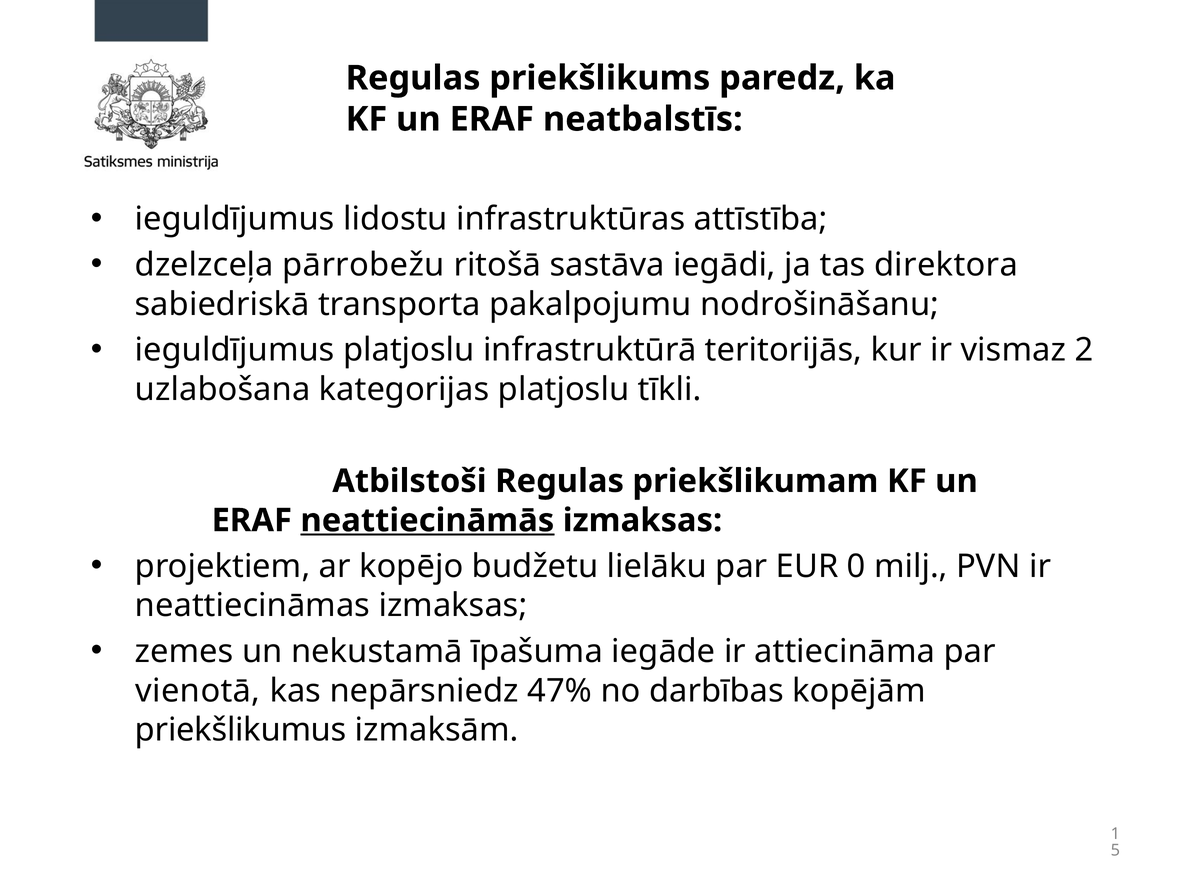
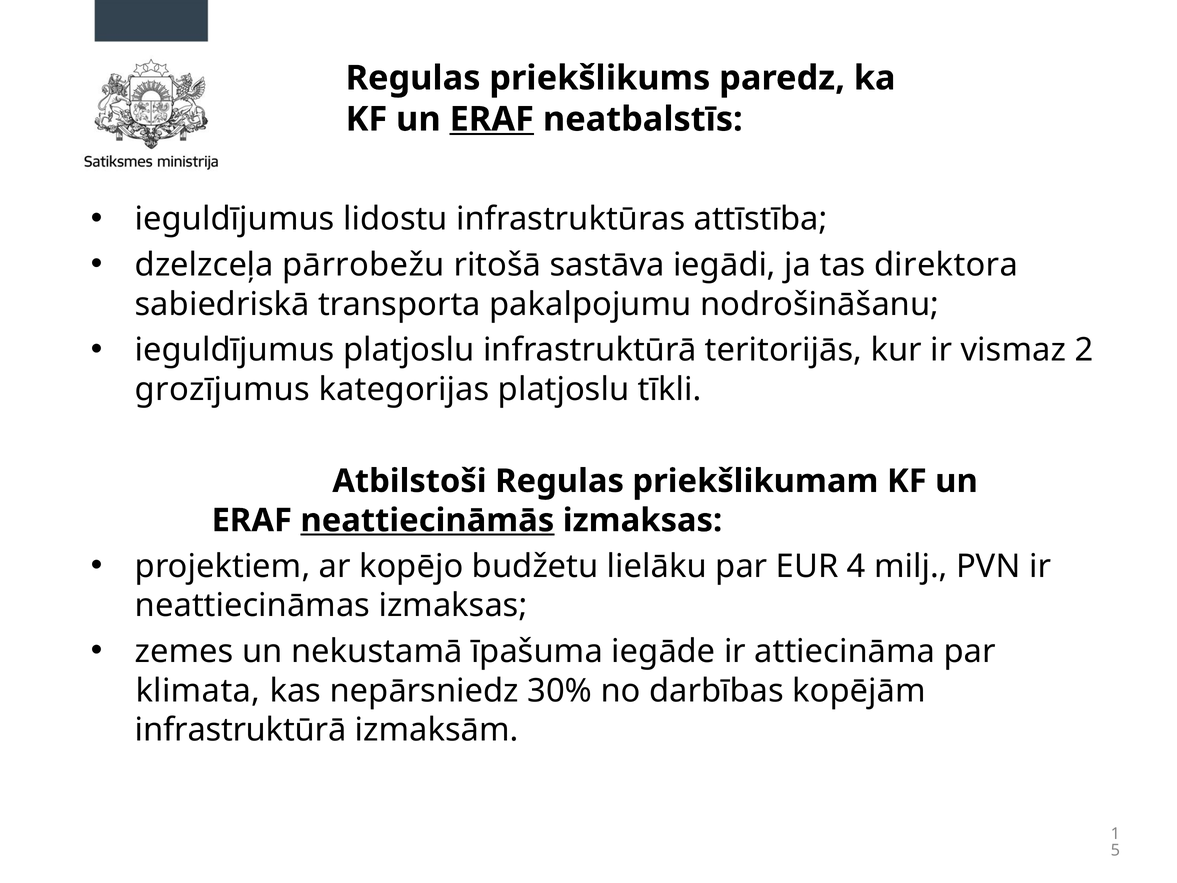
ERAF underline: none -> present (492, 119)
uzlabošana: uzlabošana -> grozījumus (223, 389)
0: 0 -> 4 (856, 566)
vienotā: vienotā -> klimata (198, 691)
47%: 47% -> 30% (560, 691)
priekšlikumus: priekšlikumus -> infrastruktūrā (241, 730)
